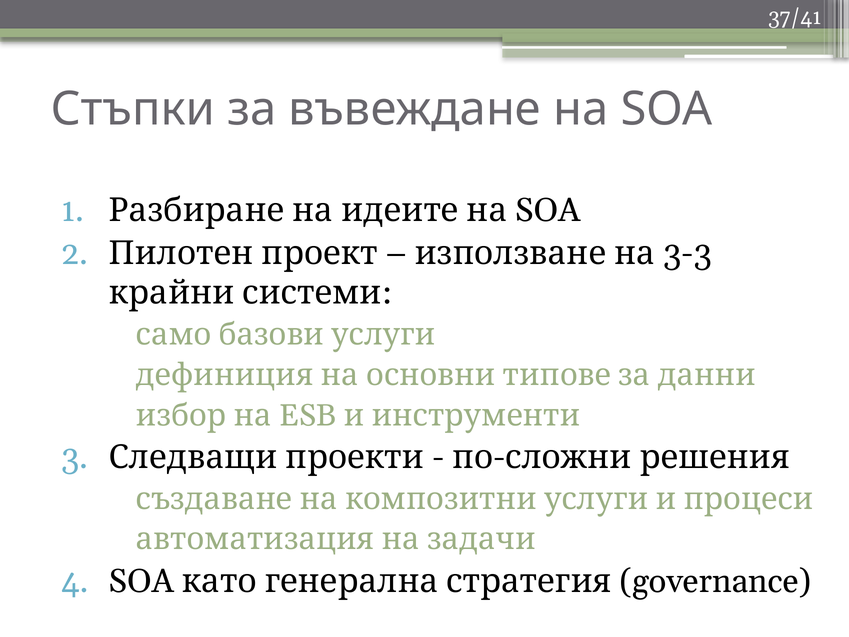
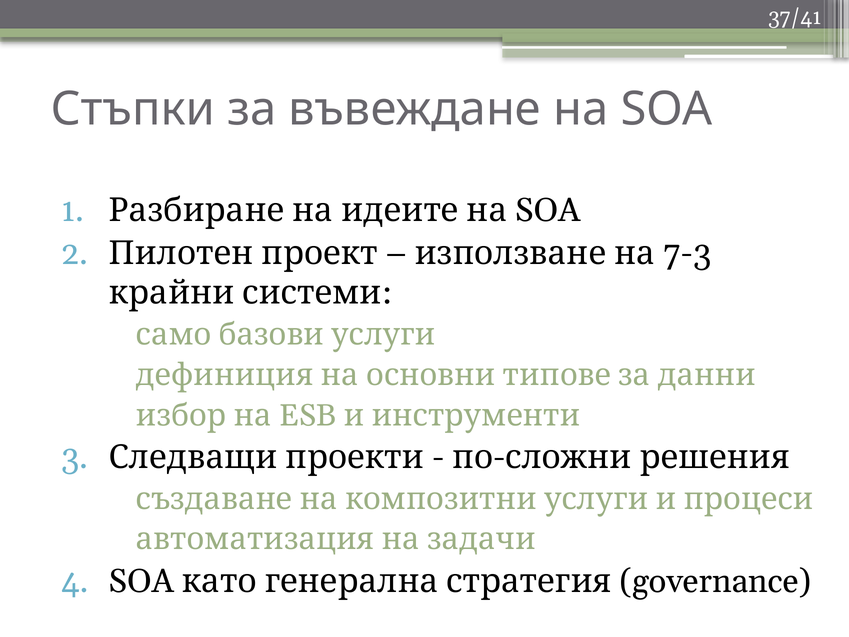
3-3: 3-3 -> 7-3 (688, 253)
